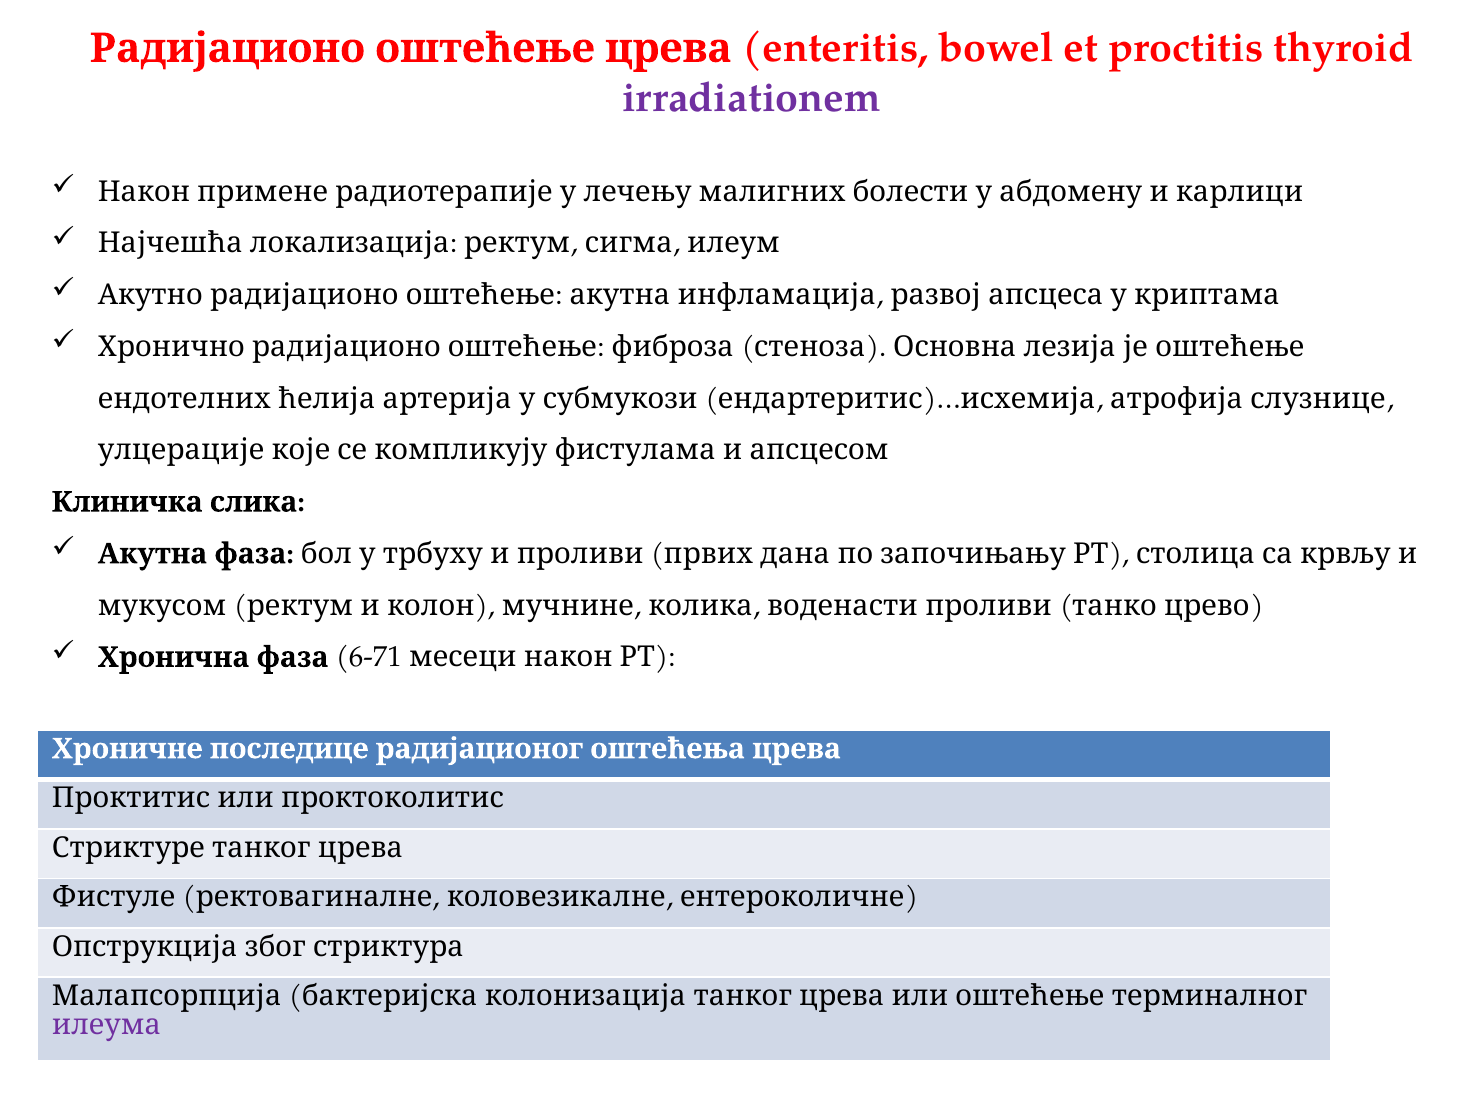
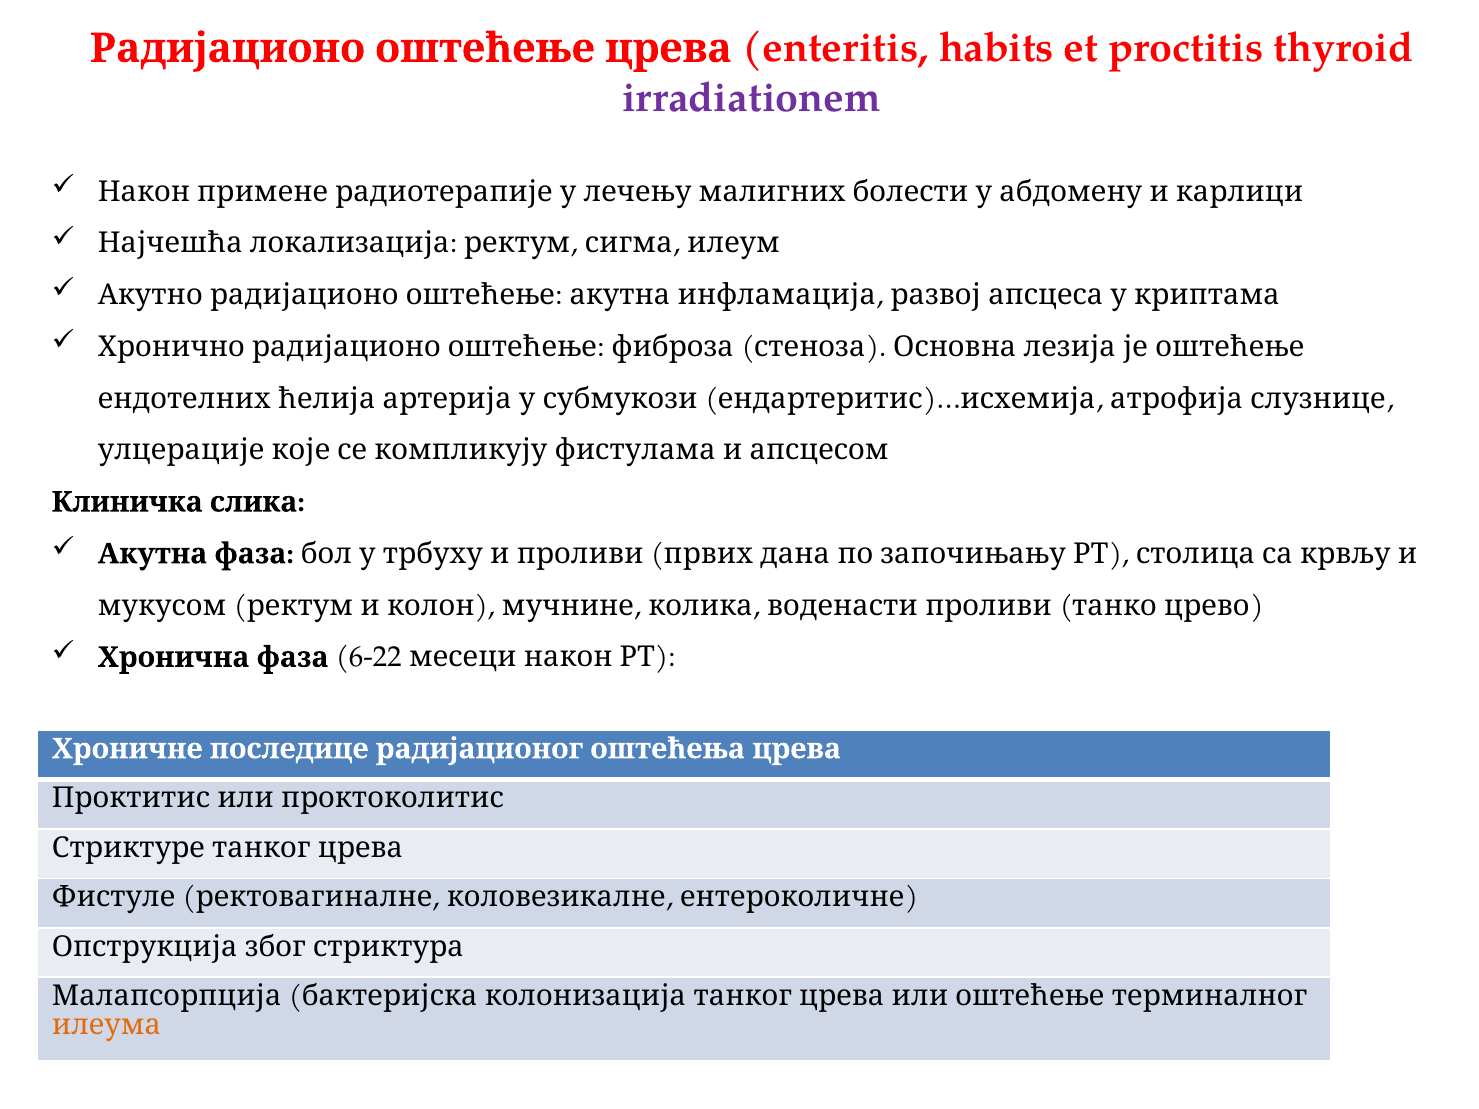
bowel: bowel -> habits (996, 48)
6-71: 6-71 -> 6-22 (369, 658)
илеума colour: purple -> orange (106, 1025)
